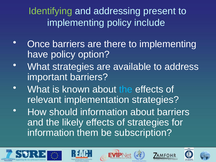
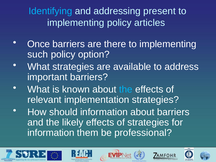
Identifying colour: light green -> light blue (50, 11)
include: include -> articles (150, 23)
have: have -> such (38, 54)
subscription: subscription -> professional (143, 133)
